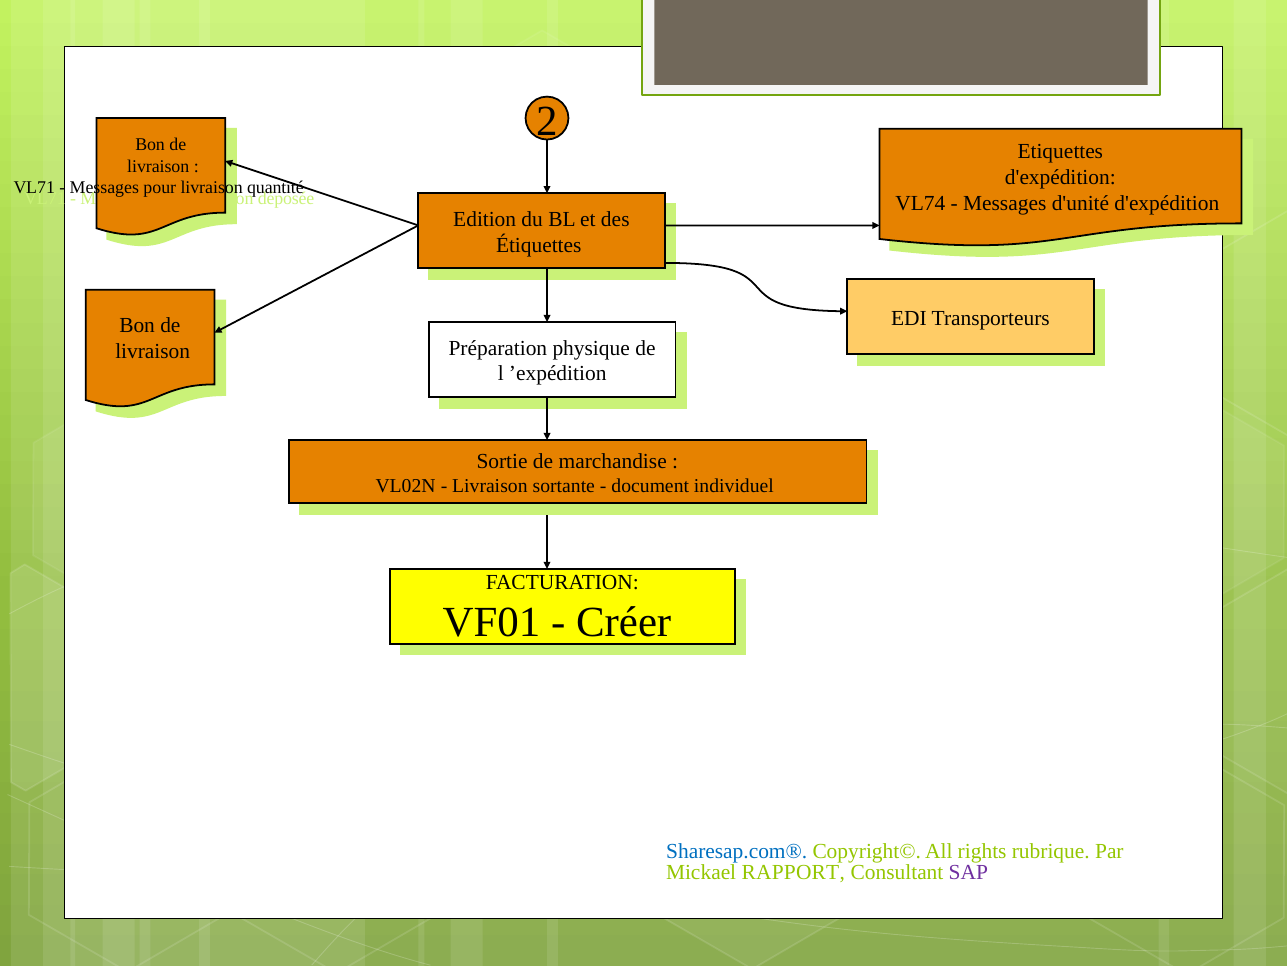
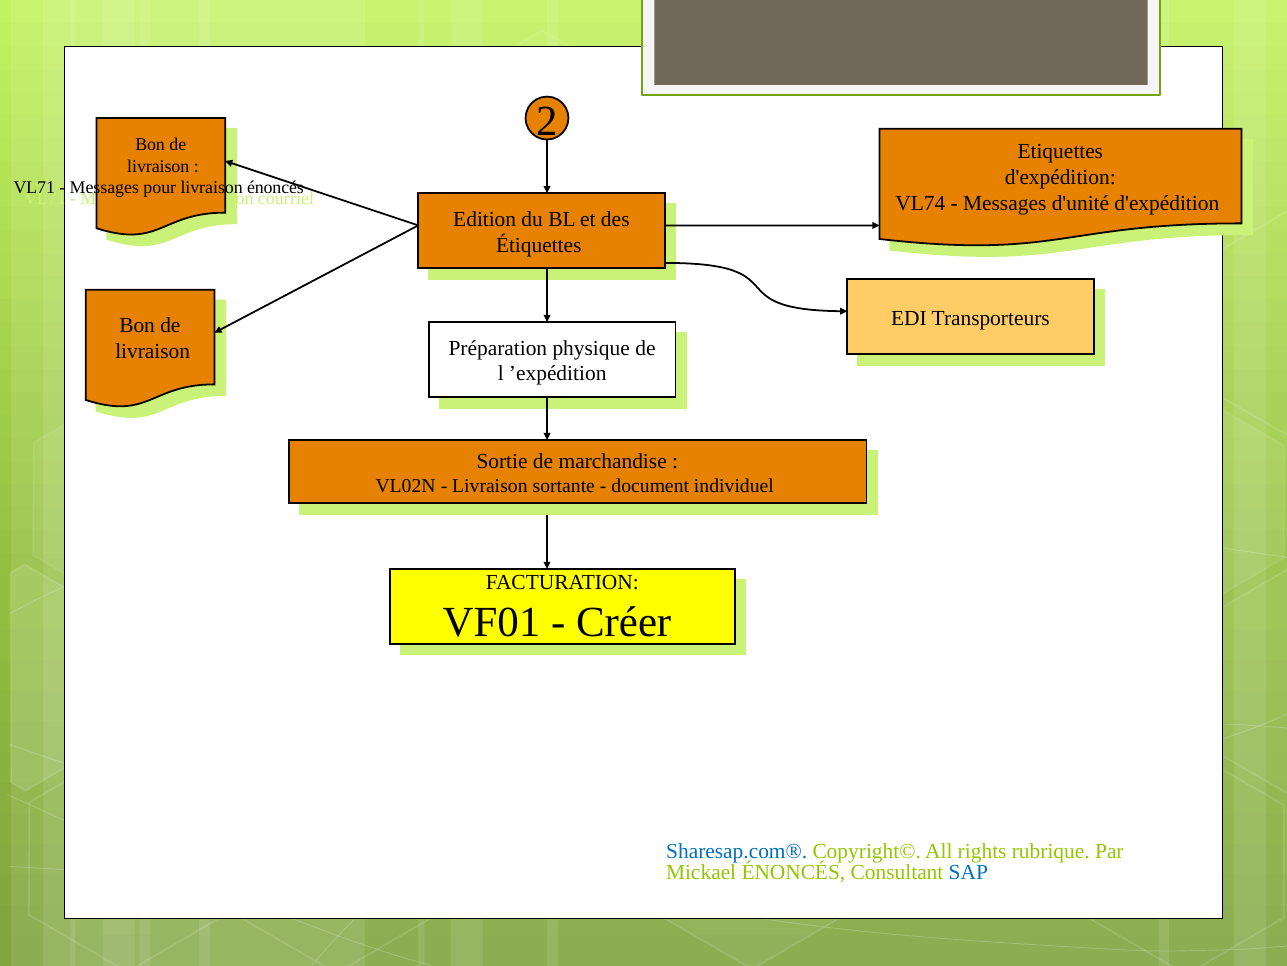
quantité: quantité -> énoncés (275, 188)
déposée: déposée -> courriel (286, 199)
Mickael RAPPORT: RAPPORT -> ÉNONCÉS (793, 872)
SAP colour: purple -> blue (968, 872)
